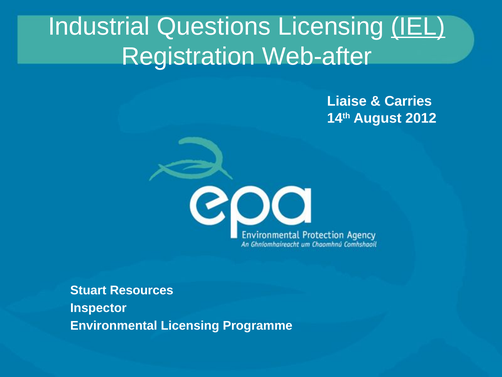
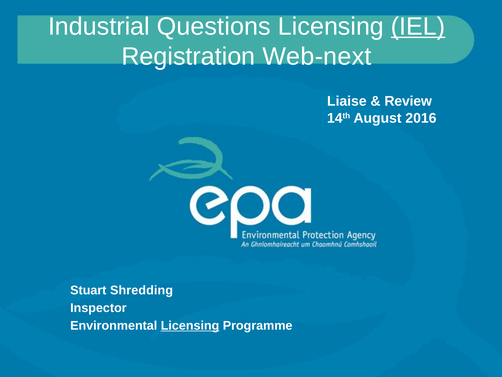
Web-after: Web-after -> Web-next (317, 57)
Carries: Carries -> Review (408, 101)
2012: 2012 -> 2016 (421, 118)
Resources: Resources -> Shredding (142, 290)
Licensing underline: none -> present (190, 325)
